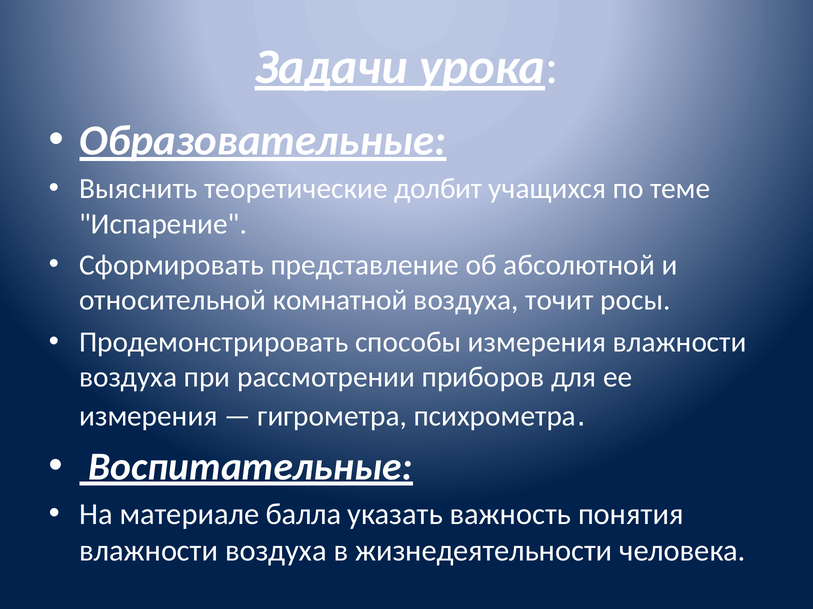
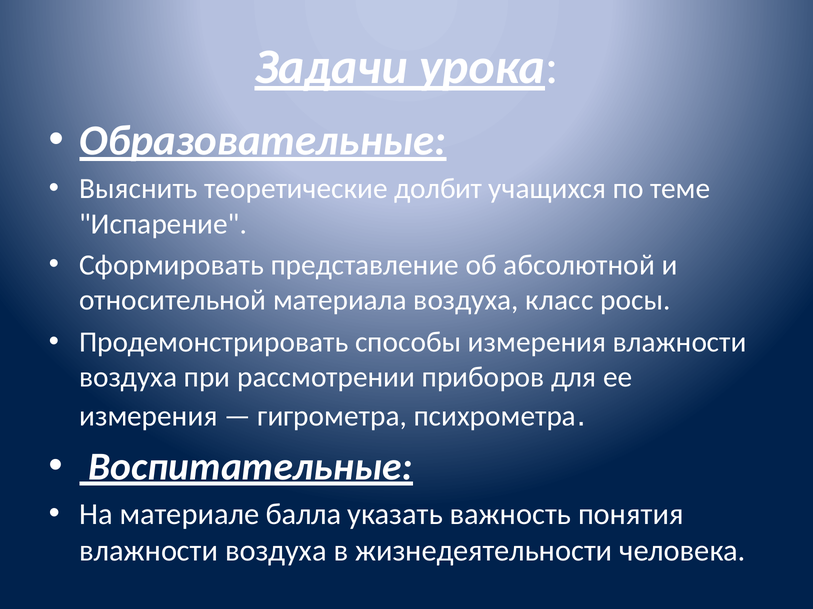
комнатной: комнатной -> материала (340, 301)
точит: точит -> класс (559, 301)
